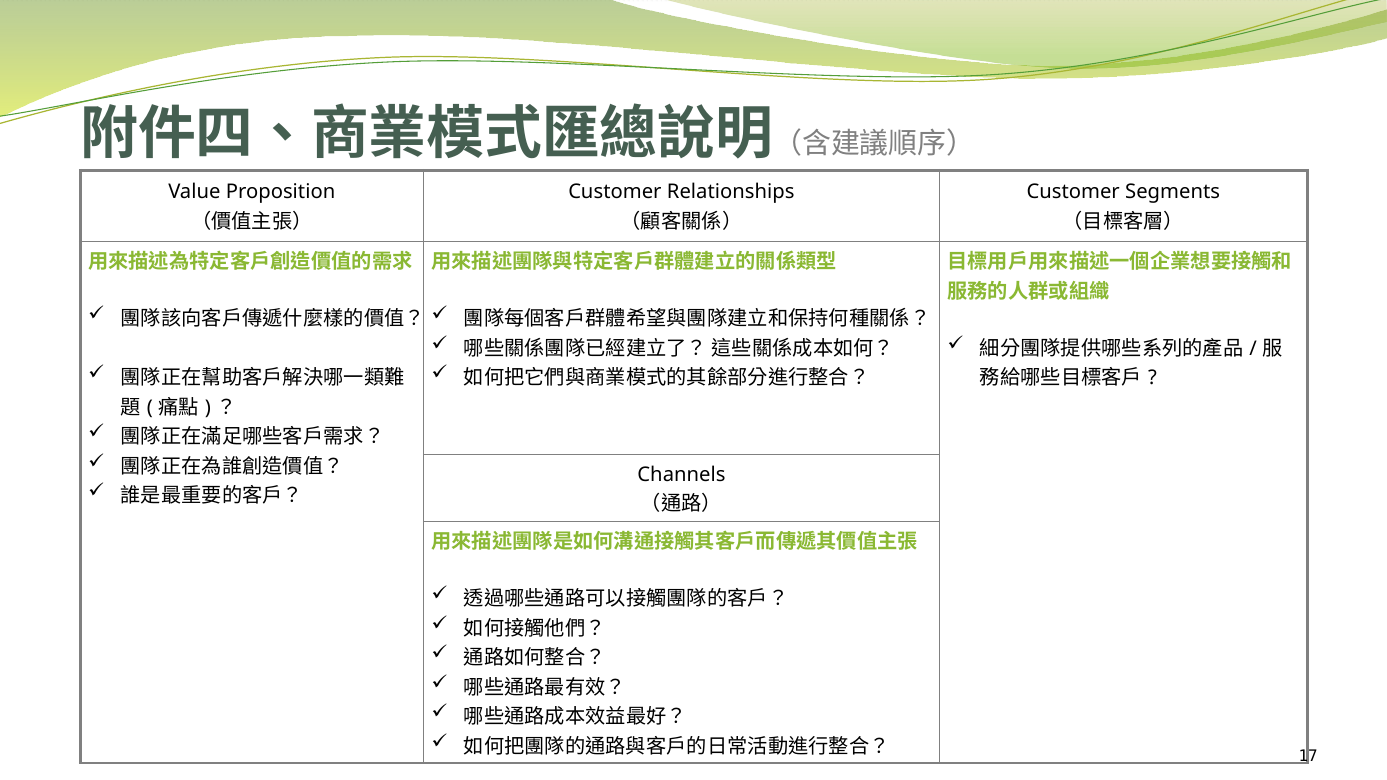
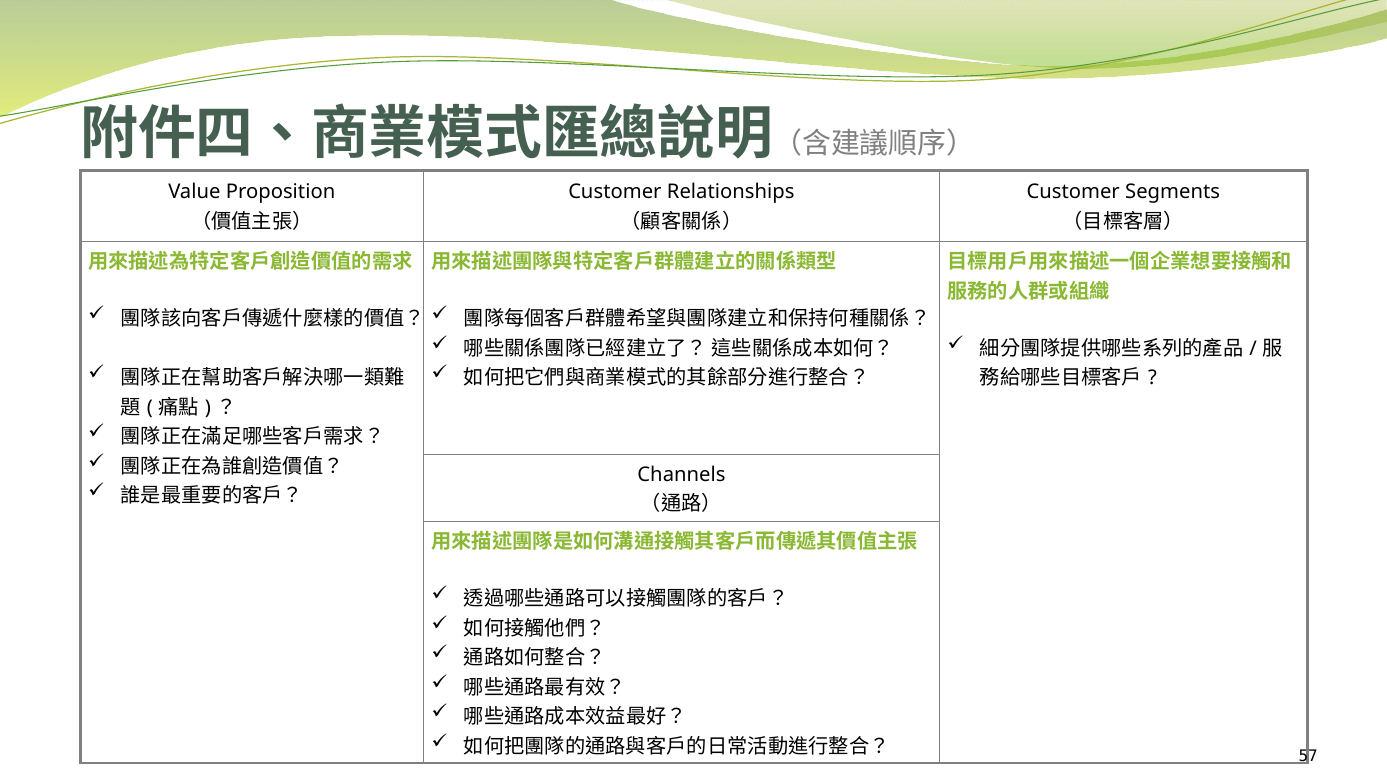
17: 17 -> 57 (1308, 756)
